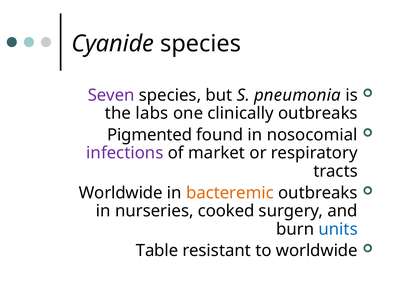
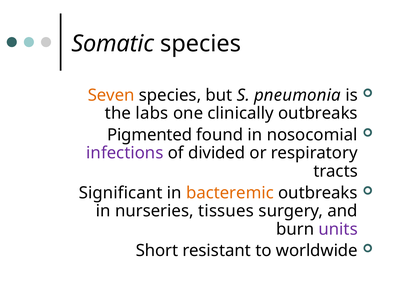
Cyanide: Cyanide -> Somatic (113, 44)
Seven colour: purple -> orange (111, 95)
market: market -> divided (217, 153)
Worldwide: Worldwide -> Significant (121, 193)
cooked: cooked -> tissues (226, 211)
units colour: blue -> purple (338, 229)
Table: Table -> Short (157, 251)
